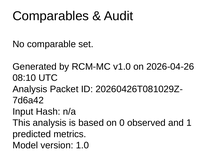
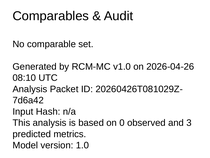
1: 1 -> 3 (189, 122)
